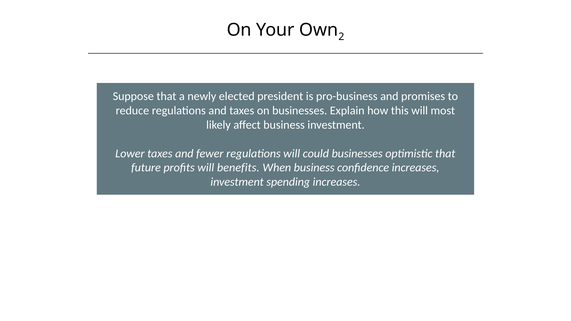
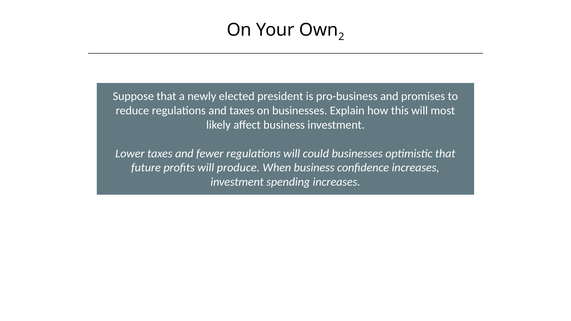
benefits: benefits -> produce (238, 168)
